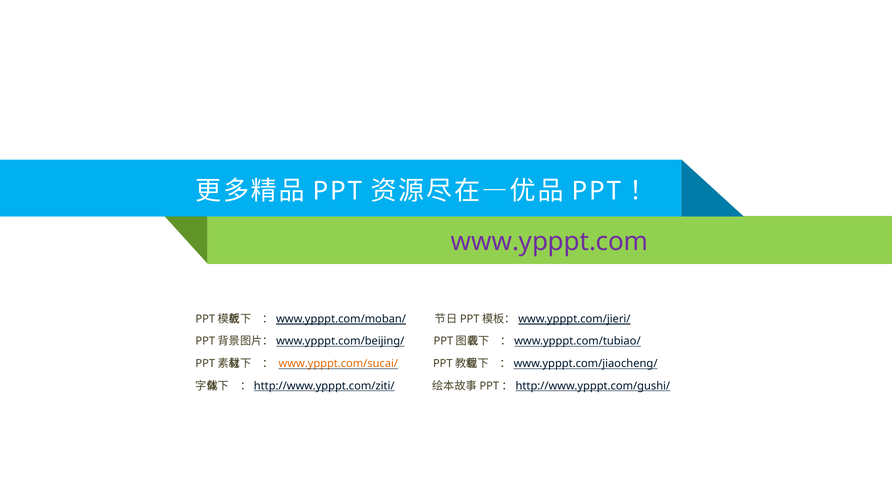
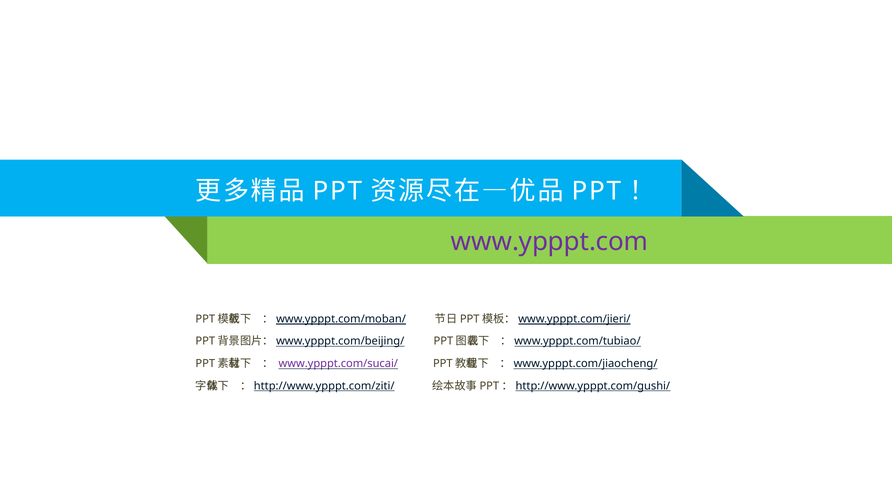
www.ypppt.com/sucai/ colour: orange -> purple (338, 363)
